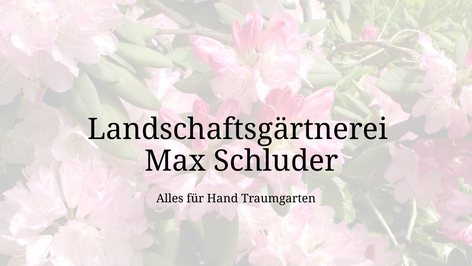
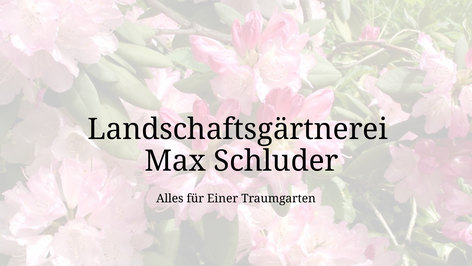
Hand: Hand -> Einer (223, 198)
